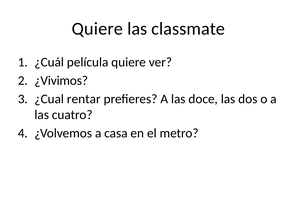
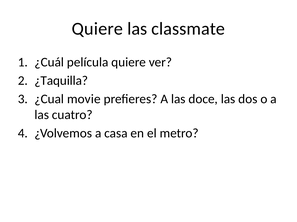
¿Vivimos: ¿Vivimos -> ¿Taquilla (61, 81)
rentar: rentar -> movie (84, 99)
